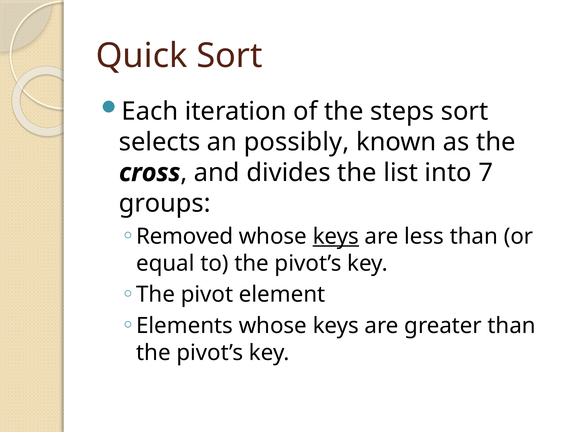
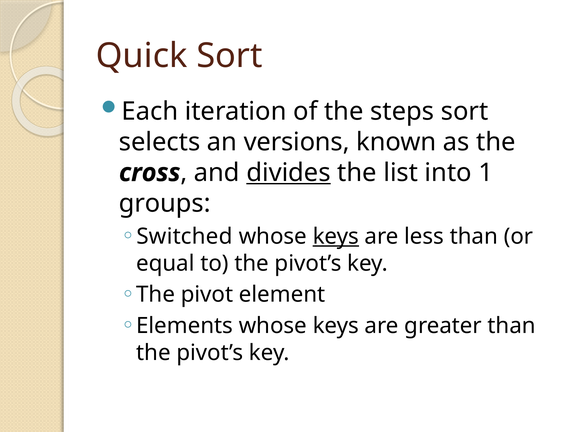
possibly: possibly -> versions (297, 142)
divides underline: none -> present (289, 172)
7: 7 -> 1 (486, 172)
Removed: Removed -> Switched (184, 236)
